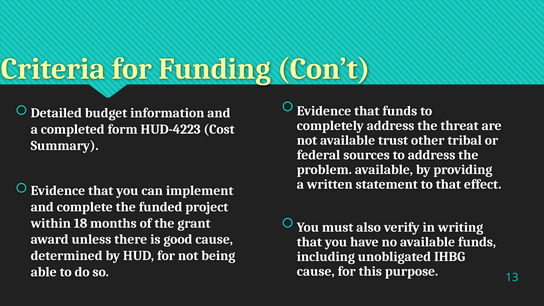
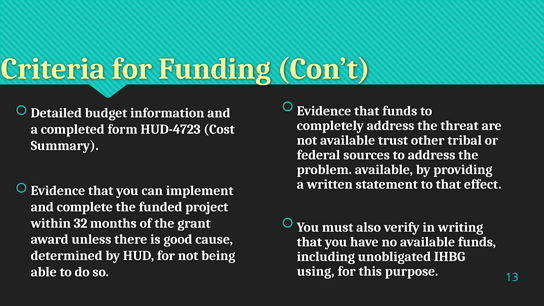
HUD-4223: HUD-4223 -> HUD-4723 (171, 129)
18: 18 -> 32 (81, 223)
cause: cause -> using (316, 271)
